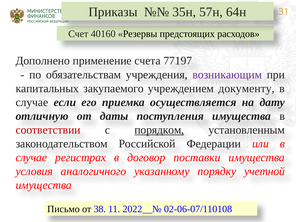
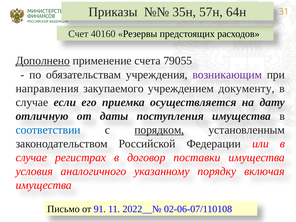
Дополнено underline: none -> present (43, 61)
77197: 77197 -> 79055 (178, 61)
капитальных: капитальных -> направления (47, 88)
соответствии colour: red -> blue (48, 130)
учетной: учетной -> включая (264, 171)
38: 38 -> 91 (100, 209)
